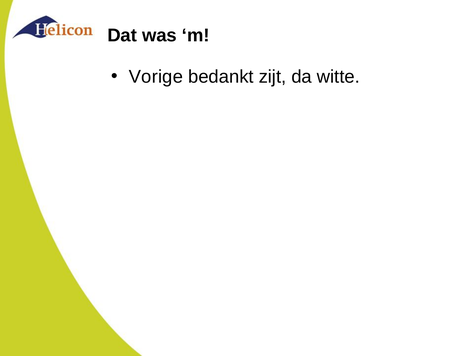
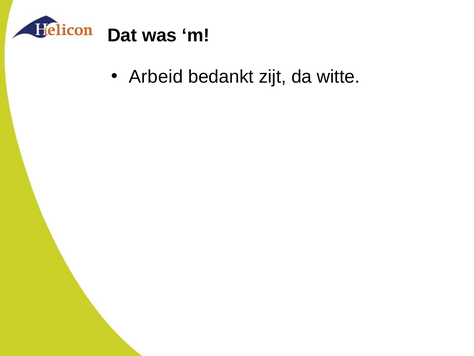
Vorige: Vorige -> Arbeid (156, 77)
